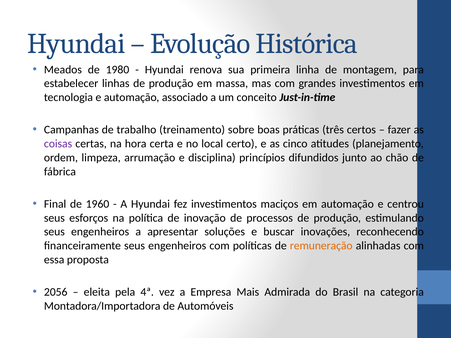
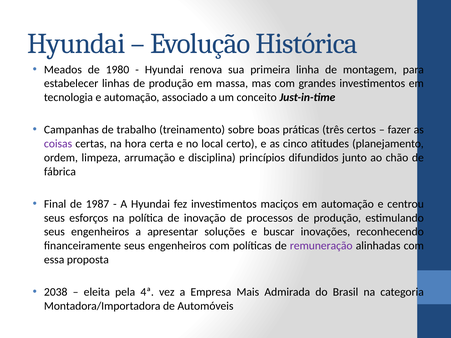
1960: 1960 -> 1987 (98, 204)
remuneração colour: orange -> purple (321, 246)
2056: 2056 -> 2038 (56, 292)
